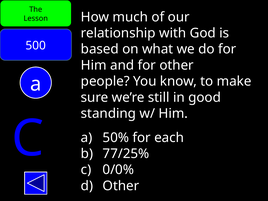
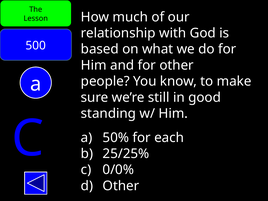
77/25%: 77/25% -> 25/25% (126, 154)
